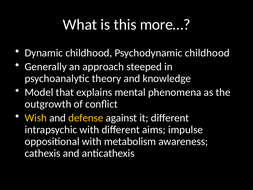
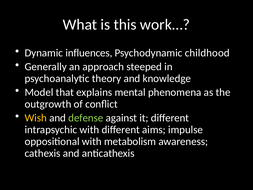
more…: more… -> work… (165, 24)
Dynamic childhood: childhood -> influences (89, 53)
defense colour: yellow -> light green (86, 118)
